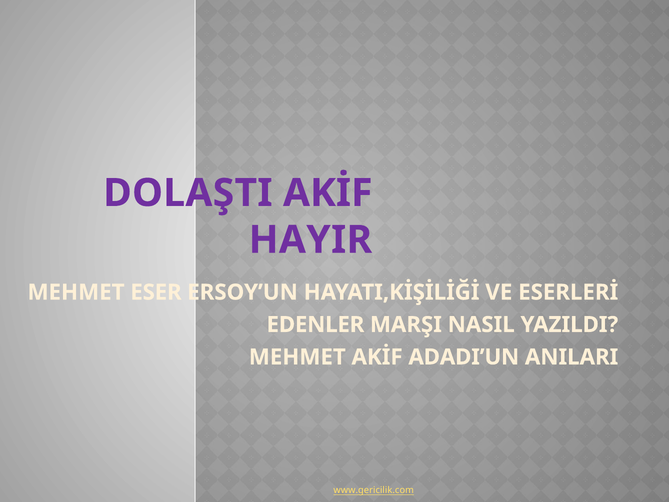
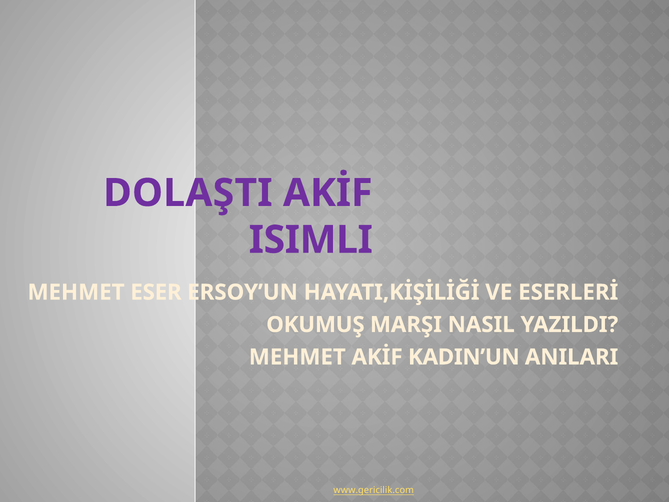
HAYIR: HAYIR -> ISIMLI (311, 240)
EDENLER: EDENLER -> OKUMUŞ (315, 325)
ADADI’UN: ADADI’UN -> KADIN’UN (464, 357)
